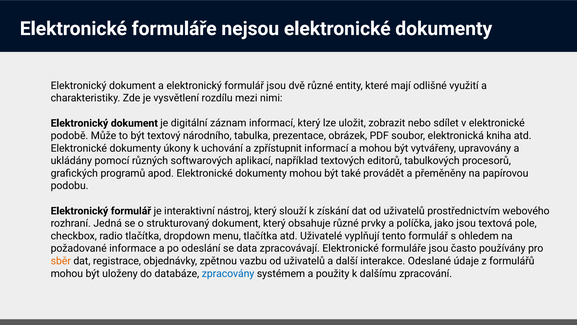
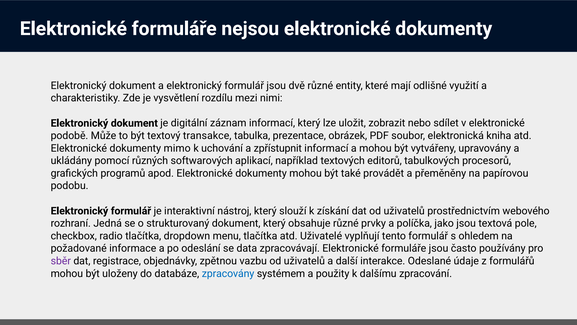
národního: národního -> transakce (207, 136)
úkony: úkony -> mimo (177, 148)
sběr colour: orange -> purple (61, 261)
